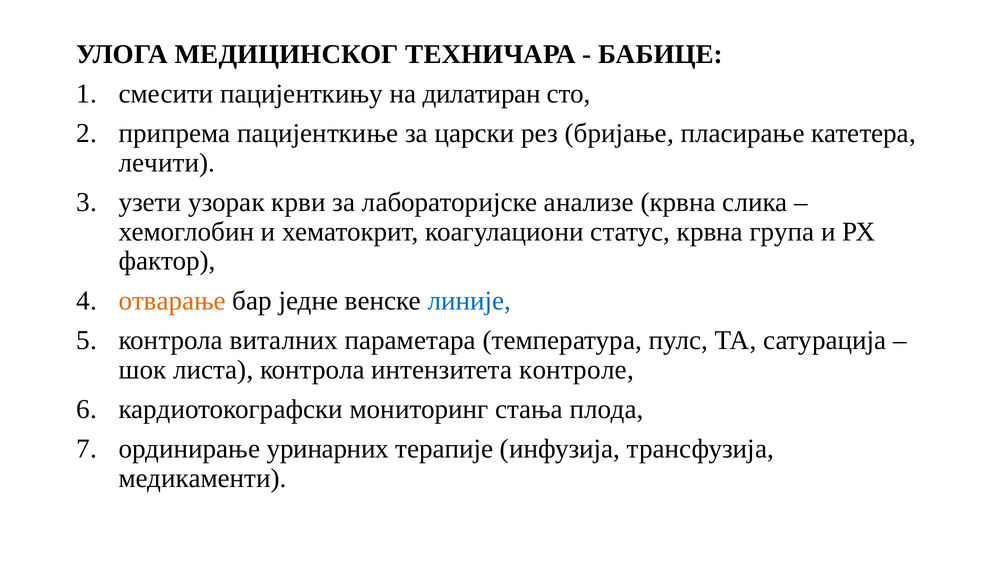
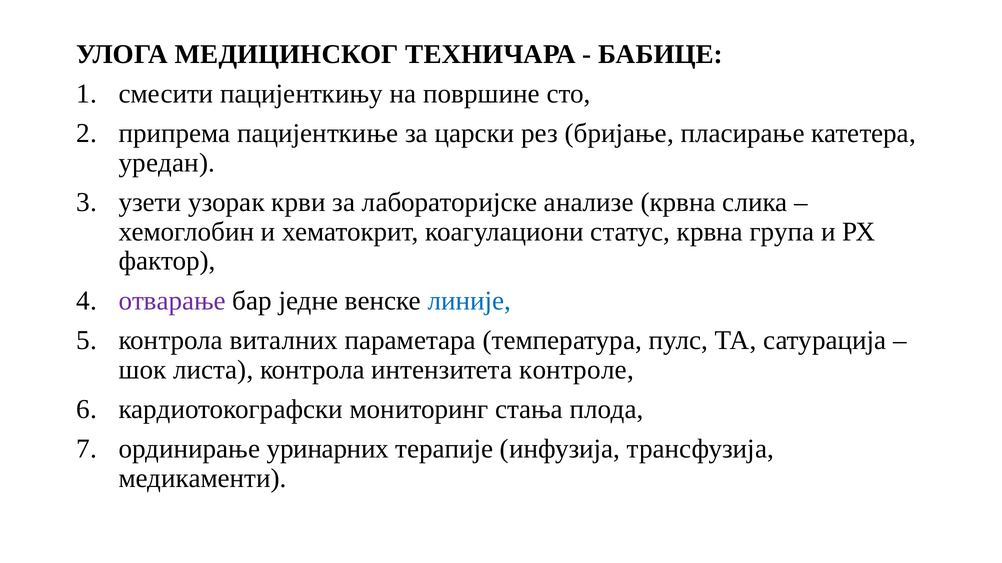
дилатиран: дилатиран -> површине (481, 94)
лечити: лечити -> уредан (167, 163)
отварање colour: orange -> purple (172, 301)
